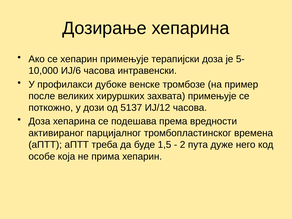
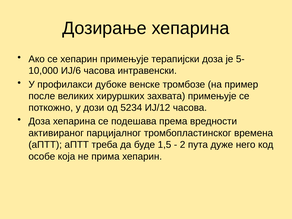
5137: 5137 -> 5234 (131, 108)
